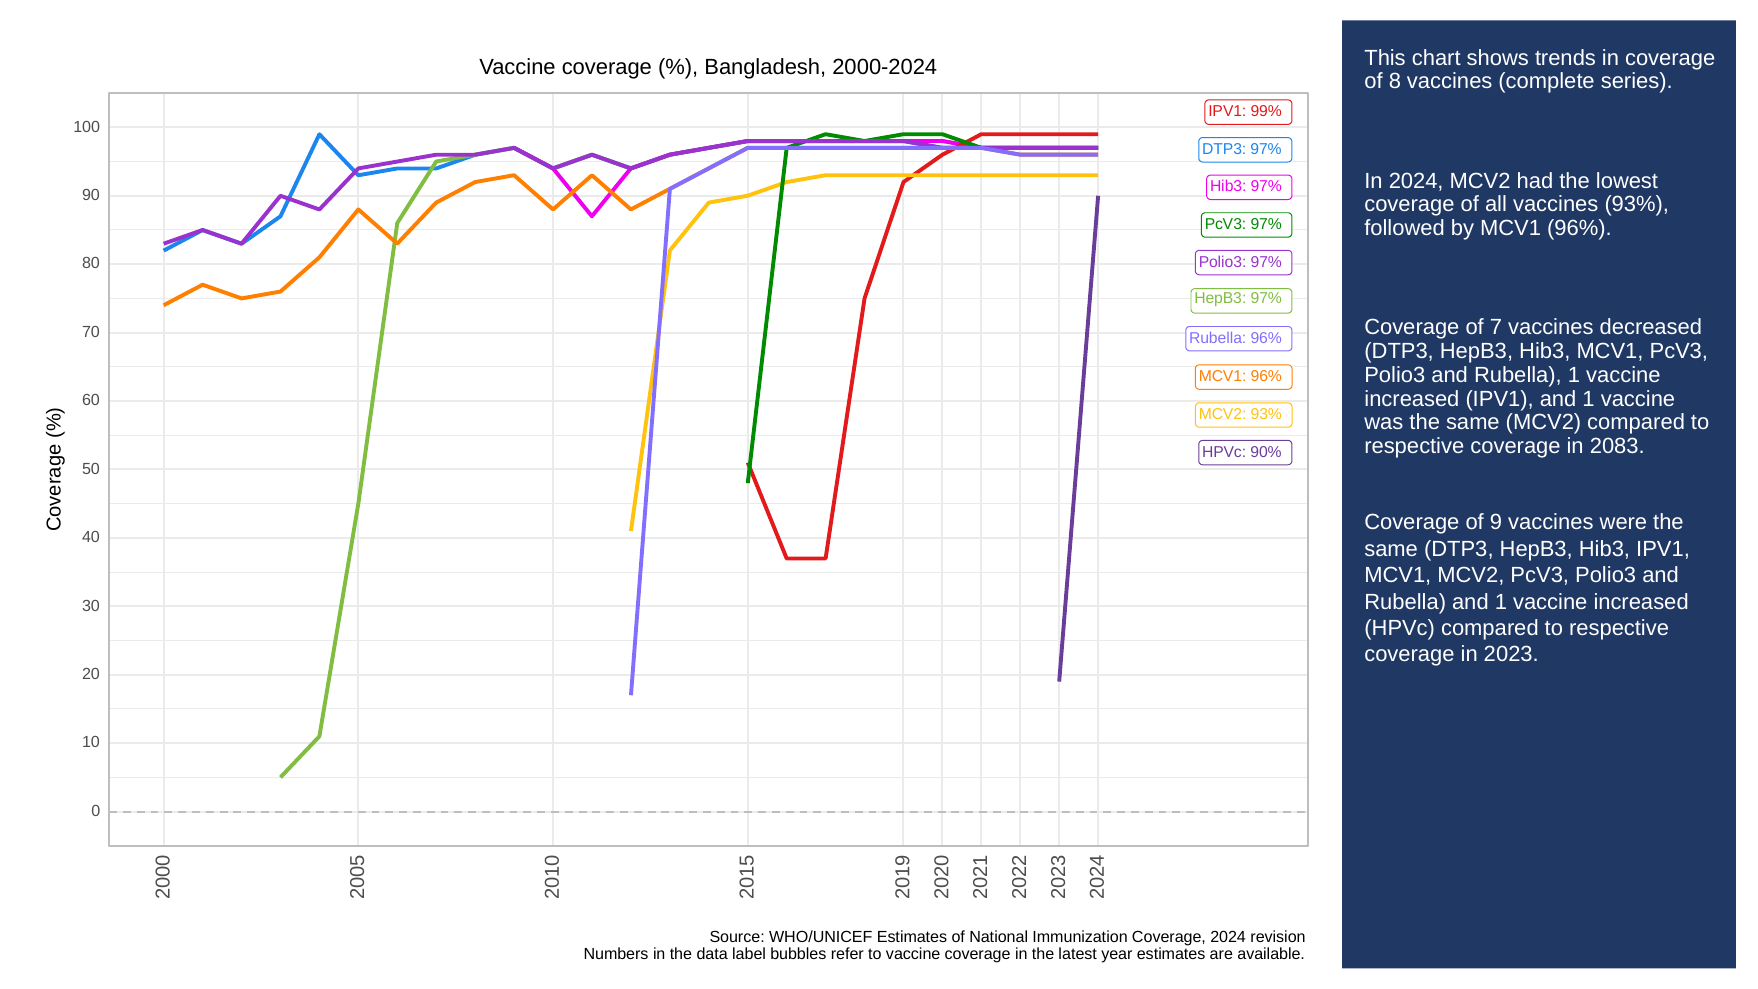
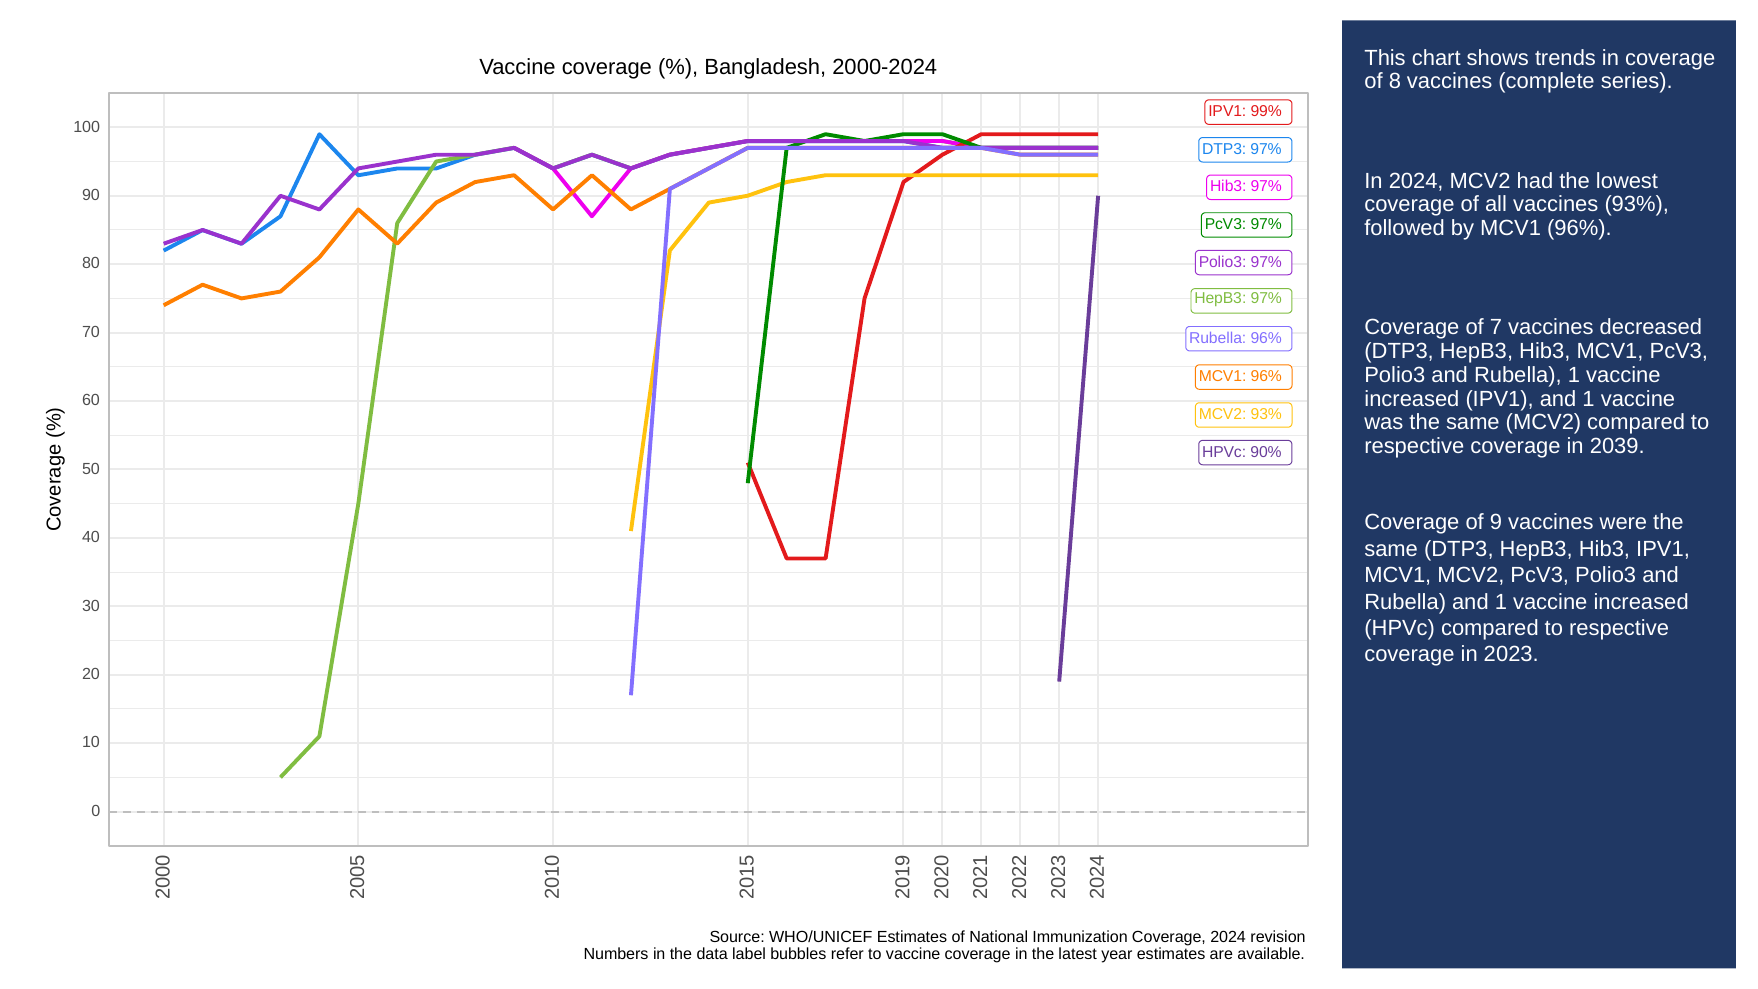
2083: 2083 -> 2039 (1617, 446)
